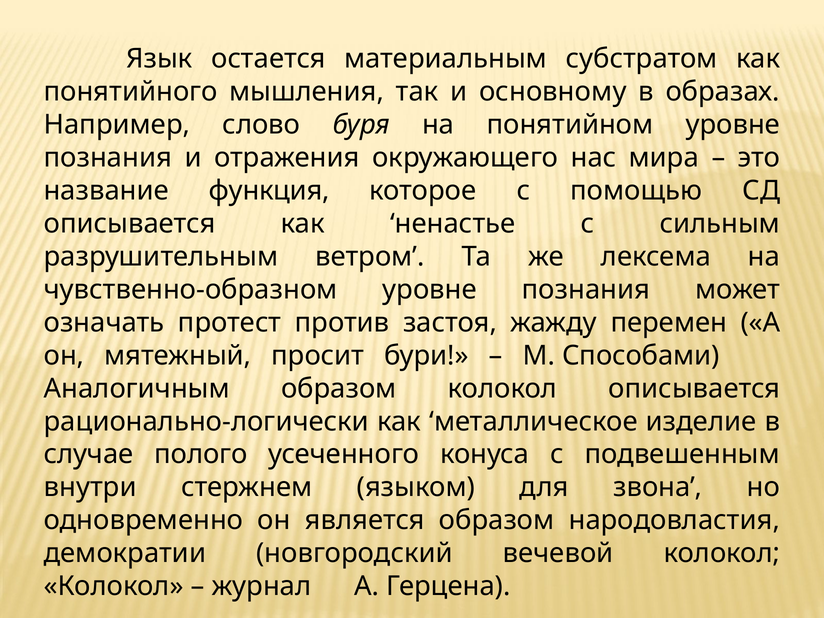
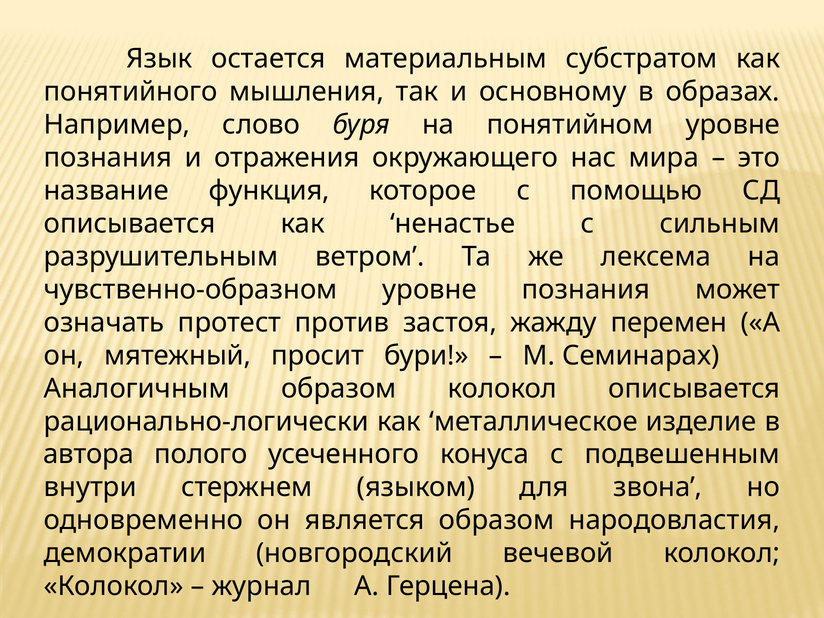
Способами: Способами -> Семинарах (641, 356)
случае: случае -> автора (89, 454)
